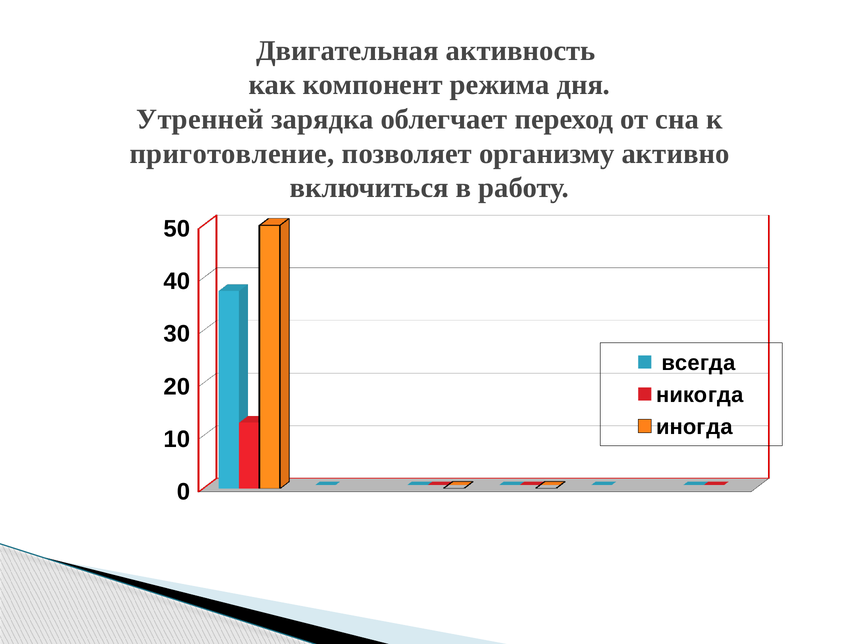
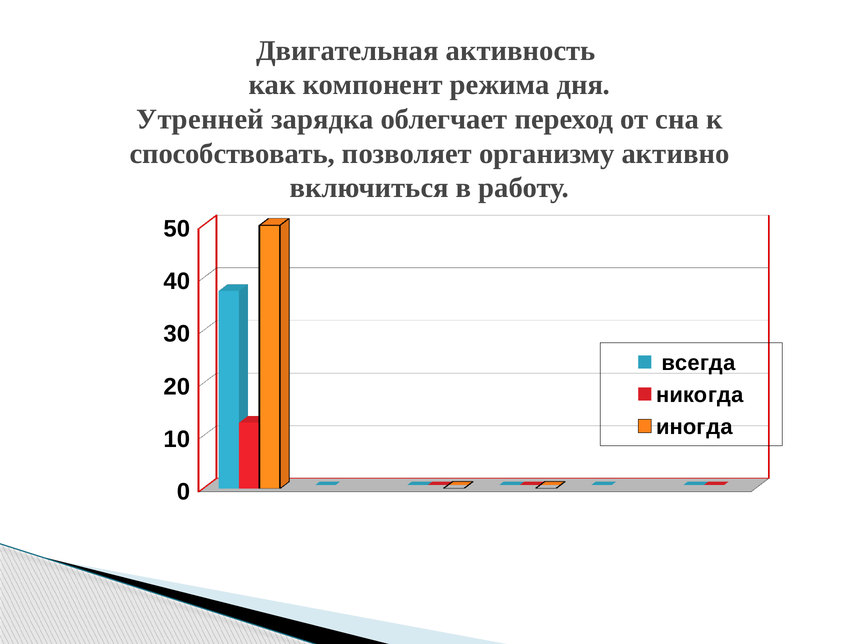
приготовление: приготовление -> способствовать (232, 154)
